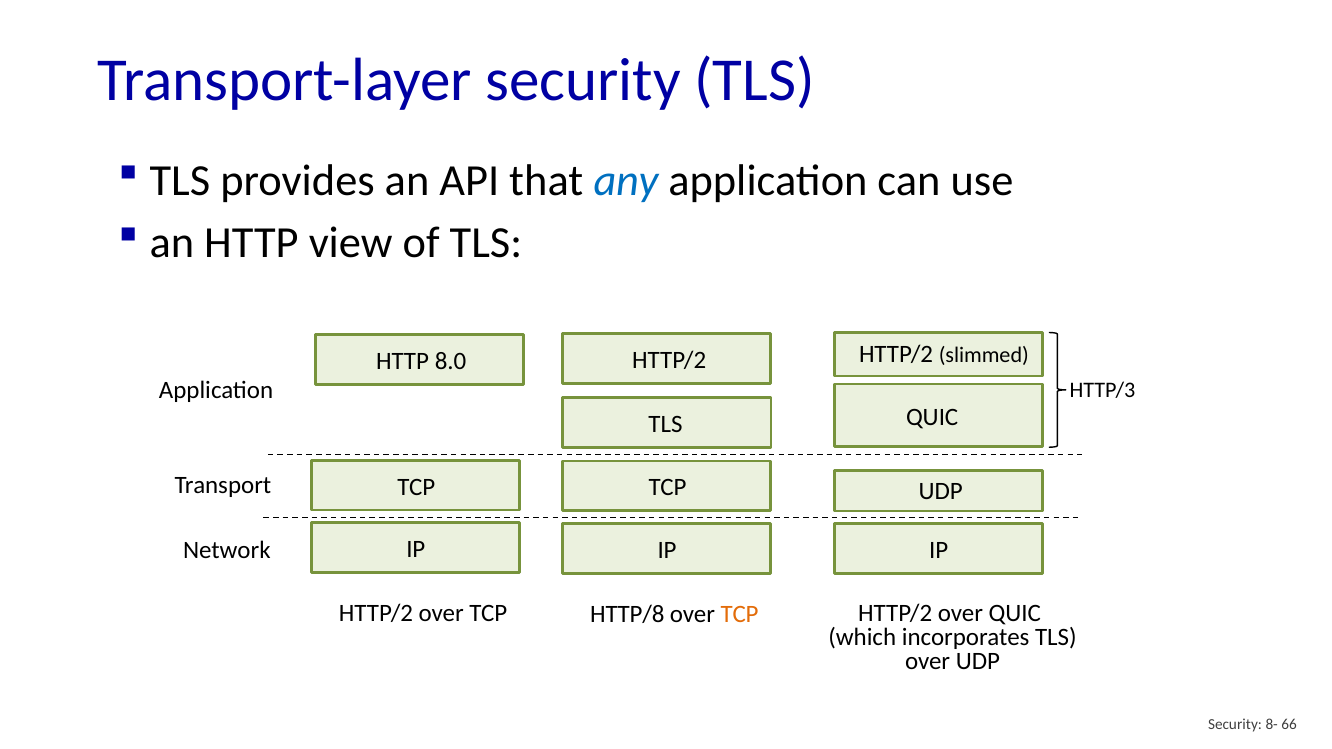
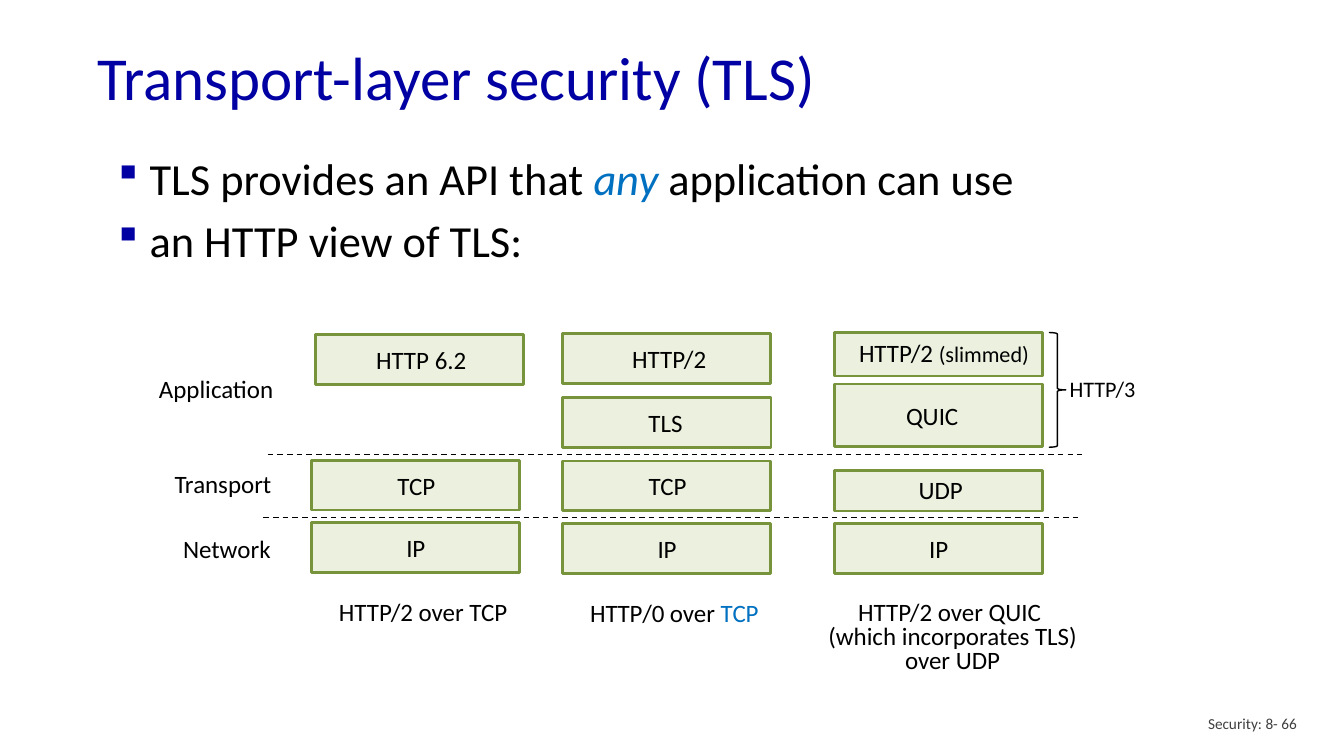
8.0: 8.0 -> 6.2 (451, 361)
HTTP/8: HTTP/8 -> HTTP/0 (627, 614)
TCP colour: orange -> blue (740, 614)
